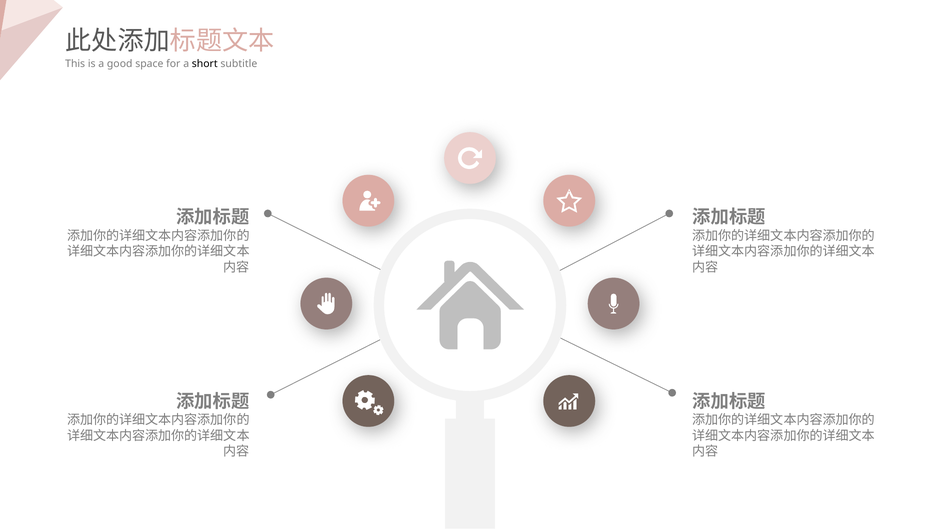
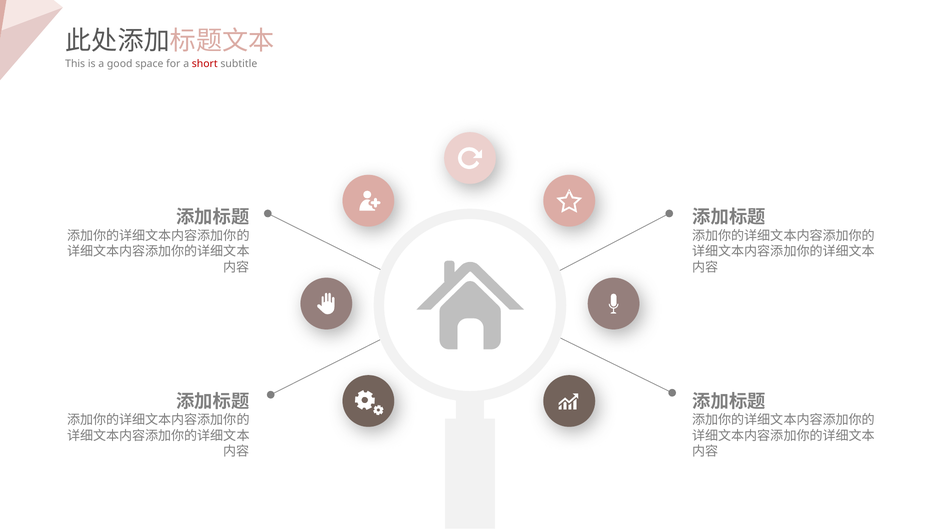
short colour: black -> red (205, 64)
